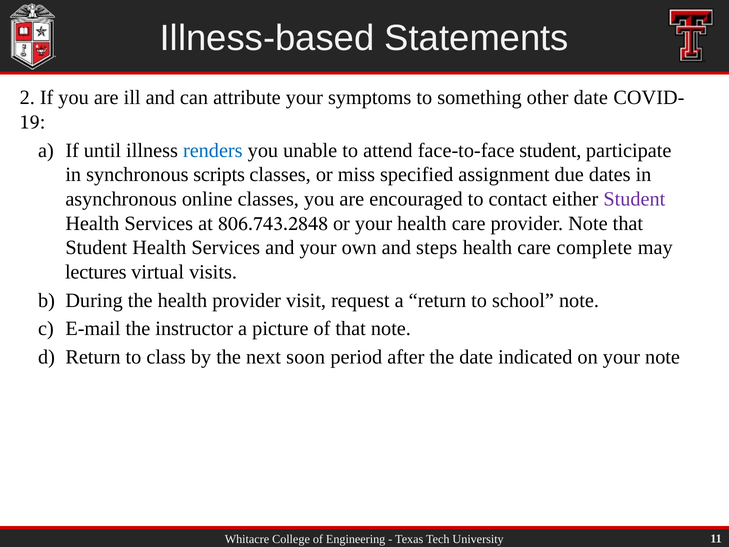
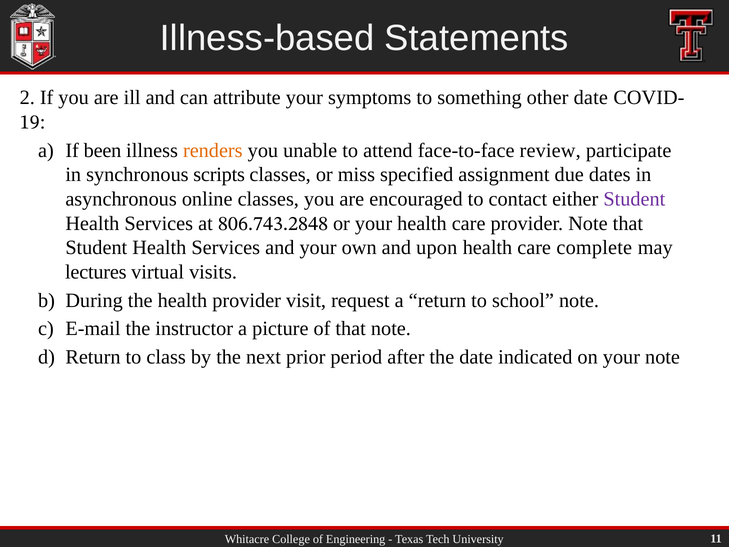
until: until -> been (103, 150)
renders colour: blue -> orange (213, 150)
face-to-face student: student -> review (550, 150)
steps: steps -> upon (437, 248)
soon: soon -> prior (306, 357)
